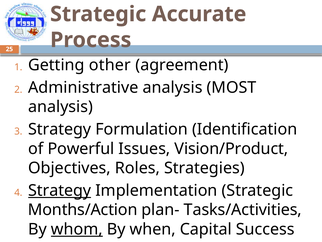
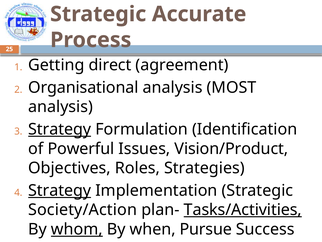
other: other -> direct (110, 65)
Administrative: Administrative -> Organisational (83, 87)
Strategy underline: none -> present (60, 129)
Months/Action: Months/Action -> Society/Action (83, 209)
Tasks/Activities underline: none -> present (243, 209)
Capital: Capital -> Pursue (206, 229)
